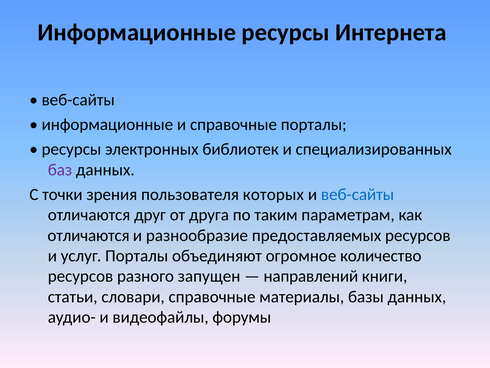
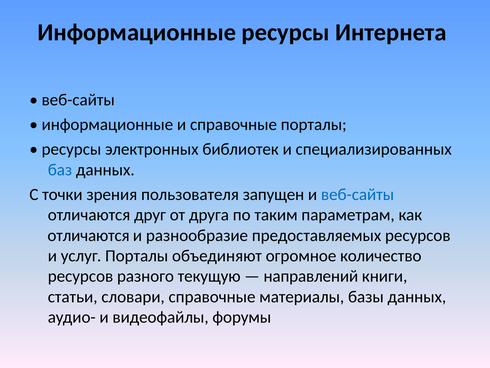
баз colour: purple -> blue (60, 170)
которых: которых -> запущен (273, 194)
запущен: запущен -> текущую (209, 276)
